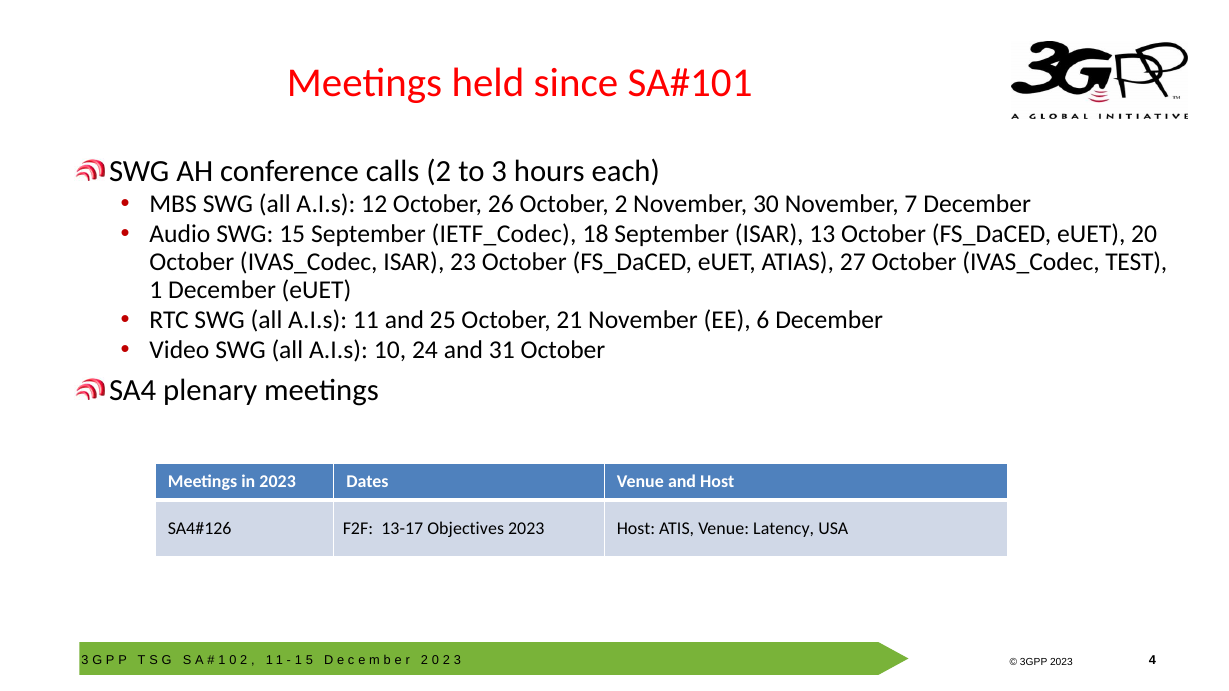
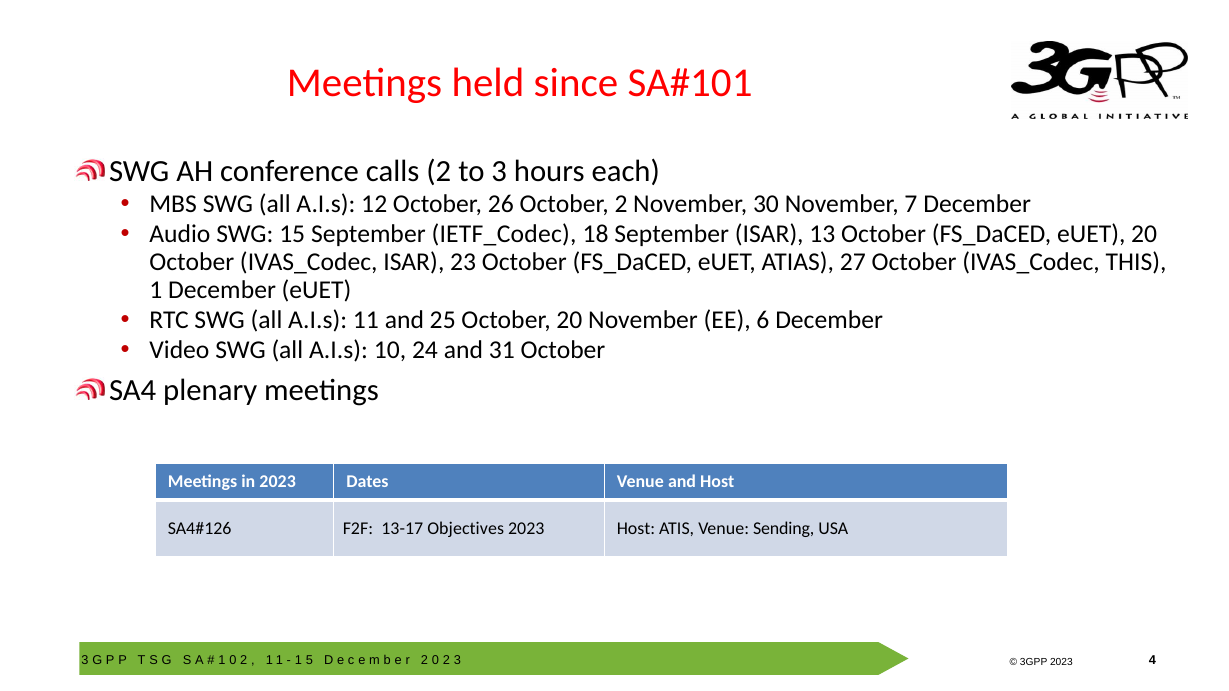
TEST: TEST -> THIS (1136, 262)
October 21: 21 -> 20 (569, 320)
Latency: Latency -> Sending (784, 528)
